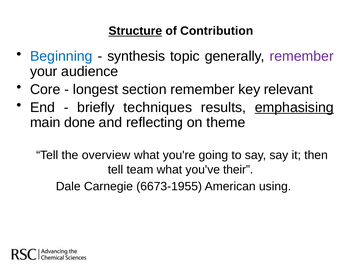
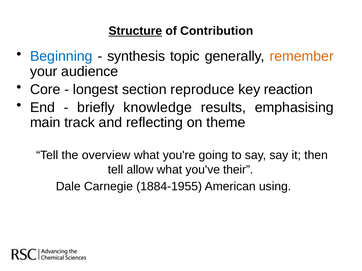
remember colour: purple -> orange (302, 56)
section remember: remember -> reproduce (202, 90)
relevant: relevant -> reaction (288, 90)
techniques: techniques -> knowledge (158, 108)
emphasising underline: present -> none (294, 108)
done: done -> track (80, 123)
team: team -> allow (140, 170)
6673-1955: 6673-1955 -> 1884-1955 (169, 187)
